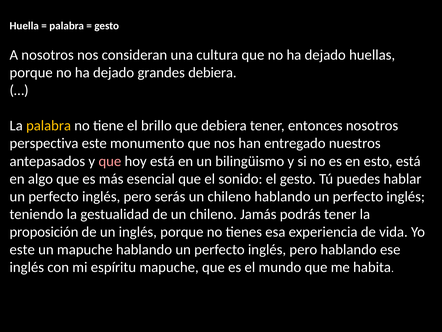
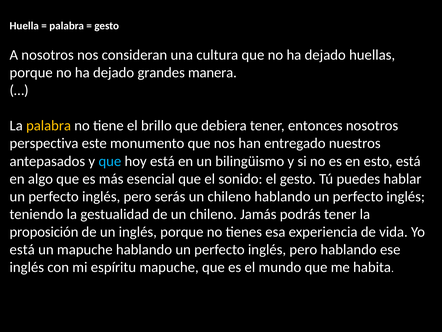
grandes debiera: debiera -> manera (212, 73)
que colour: pink -> light blue (110, 161)
este: este -> está (22, 249)
